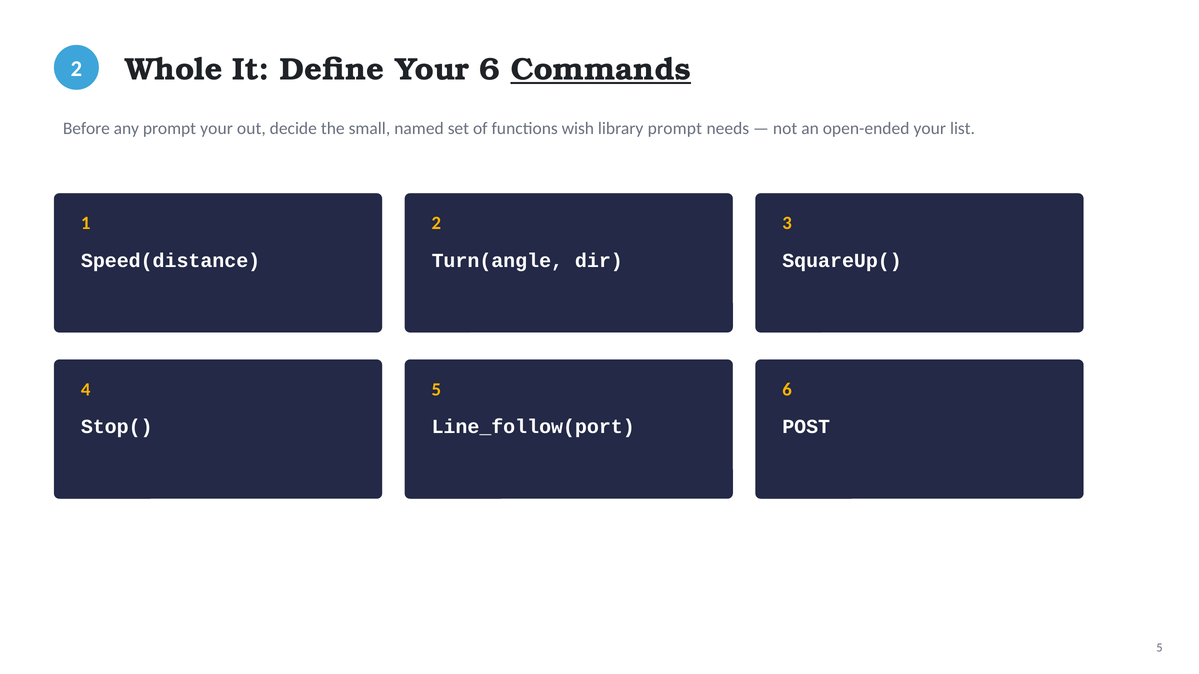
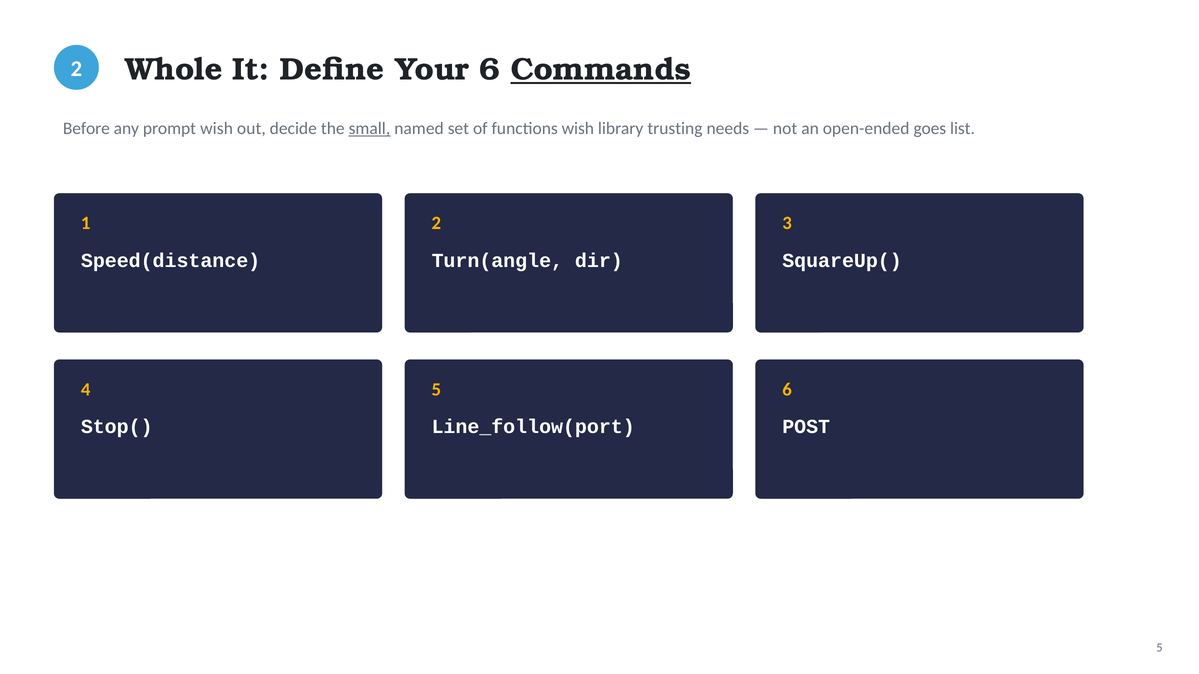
prompt your: your -> wish (217, 129)
small underline: none -> present (369, 129)
library prompt: prompt -> trusting (675, 129)
open-ended your: your -> goes (930, 129)
